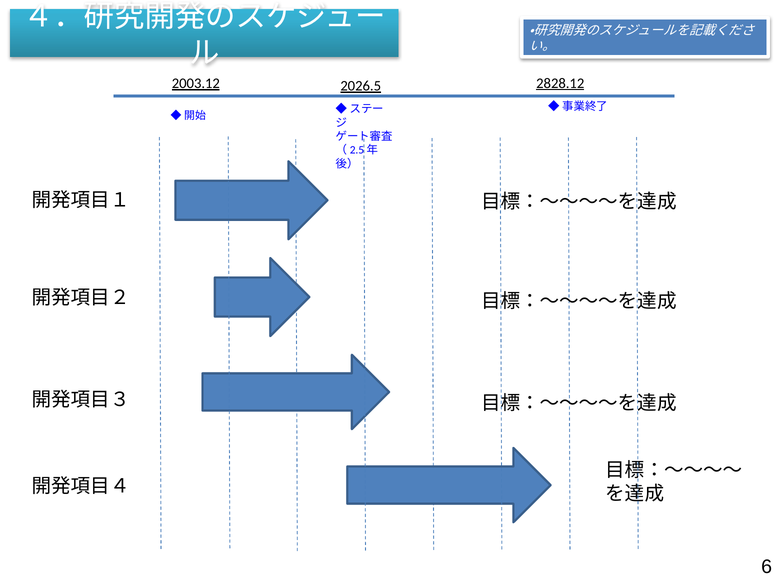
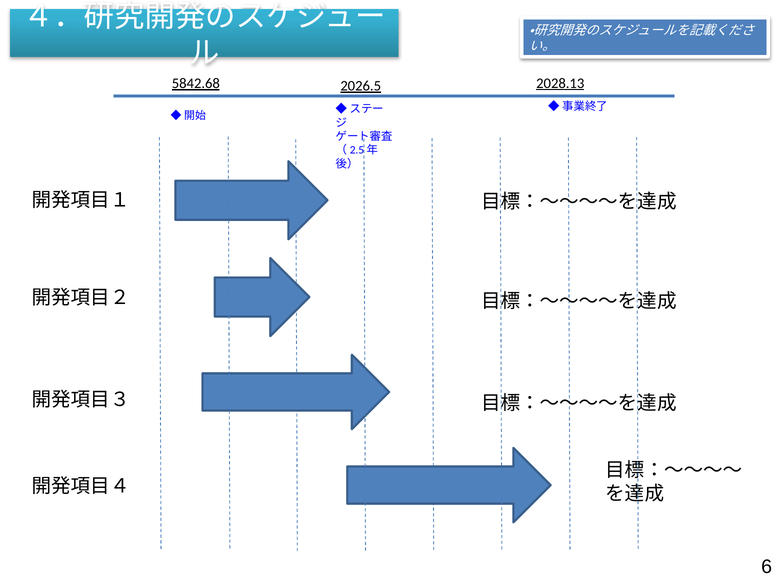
2003.12: 2003.12 -> 5842.68 (196, 83)
2828.12: 2828.12 -> 2028.13 (560, 83)
